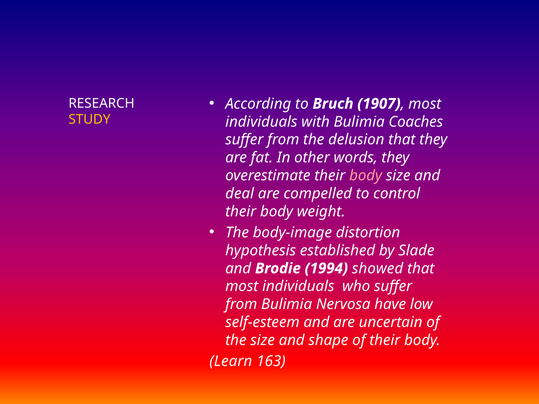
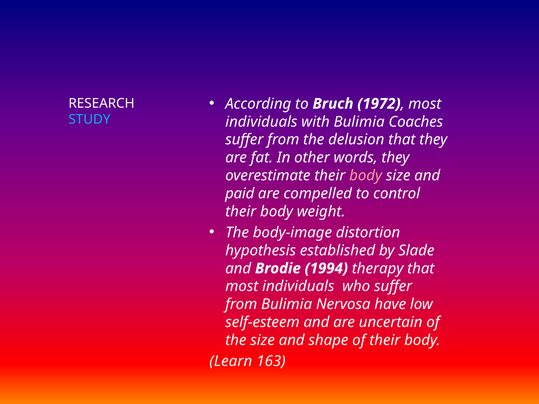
1907: 1907 -> 1972 (379, 104)
STUDY colour: yellow -> light blue (89, 120)
deal: deal -> paid (240, 194)
showed: showed -> therapy (378, 269)
